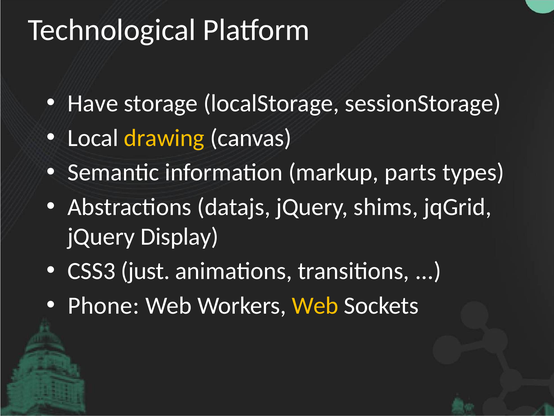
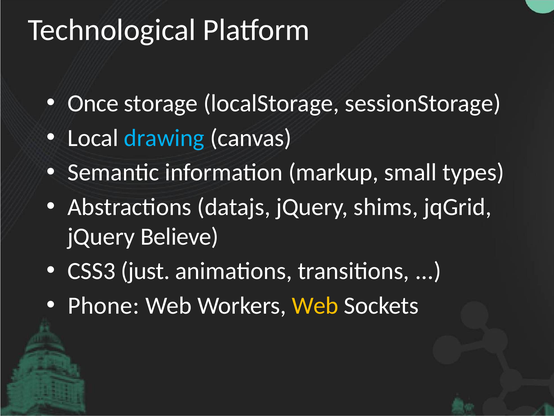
Have: Have -> Once (93, 103)
drawing colour: yellow -> light blue (164, 138)
parts: parts -> small (411, 172)
Display: Display -> Believe (180, 236)
